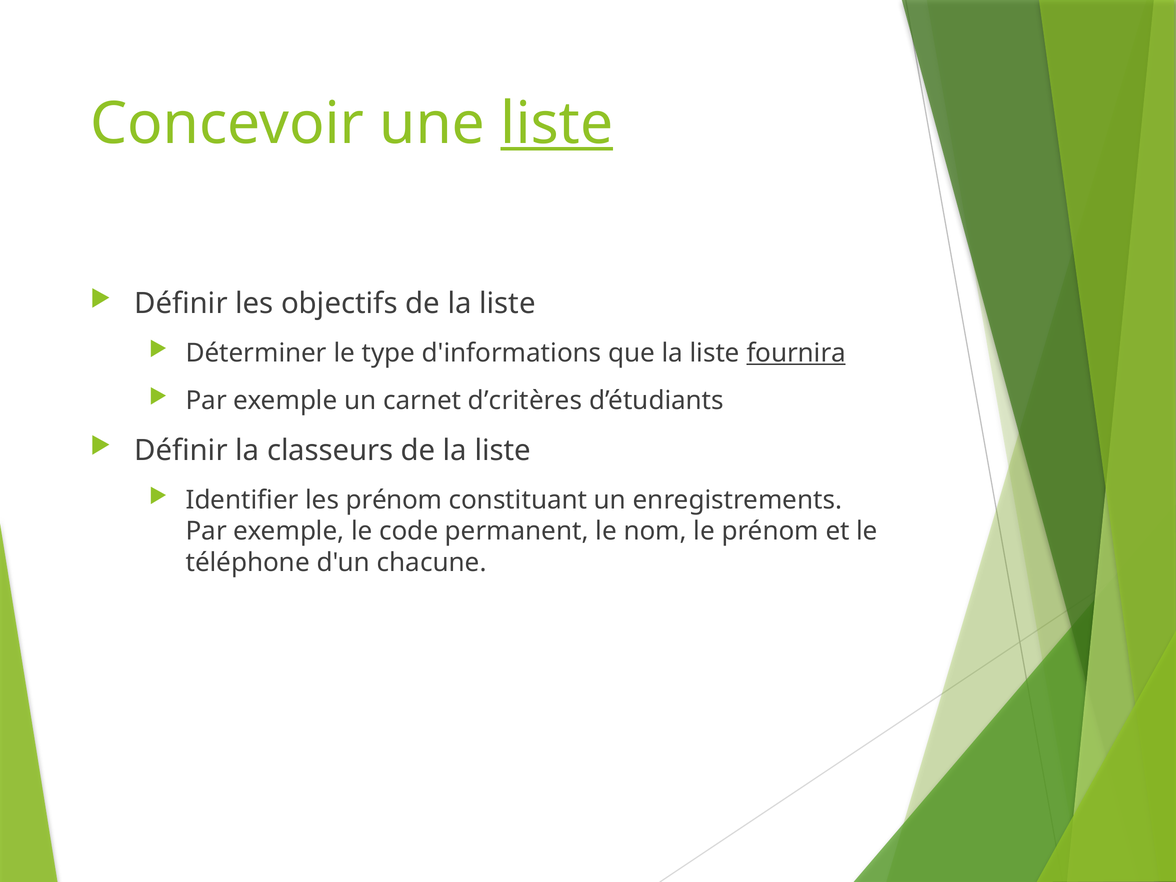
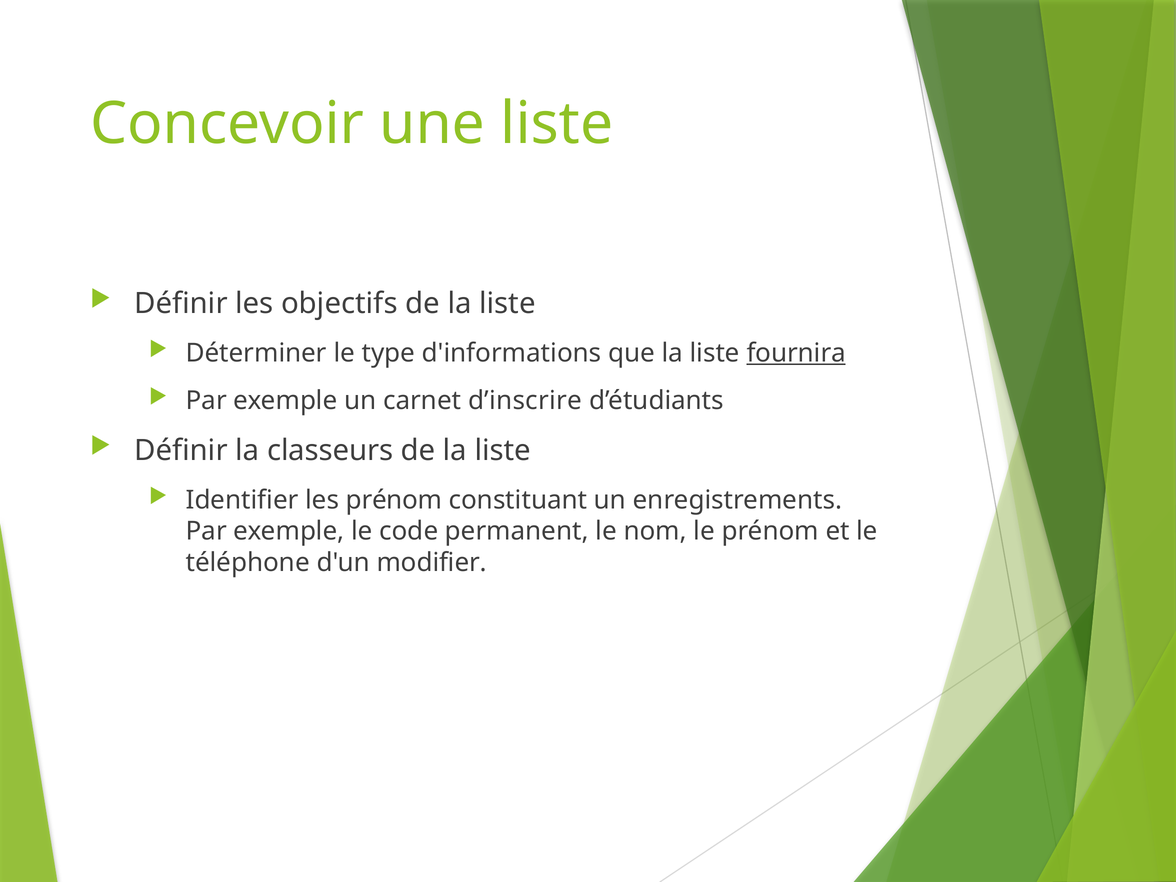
liste underline: present -> none (557, 124)
d’critères: d’critères -> d’inscrire (525, 401)
chacune: chacune -> modifier (432, 563)
